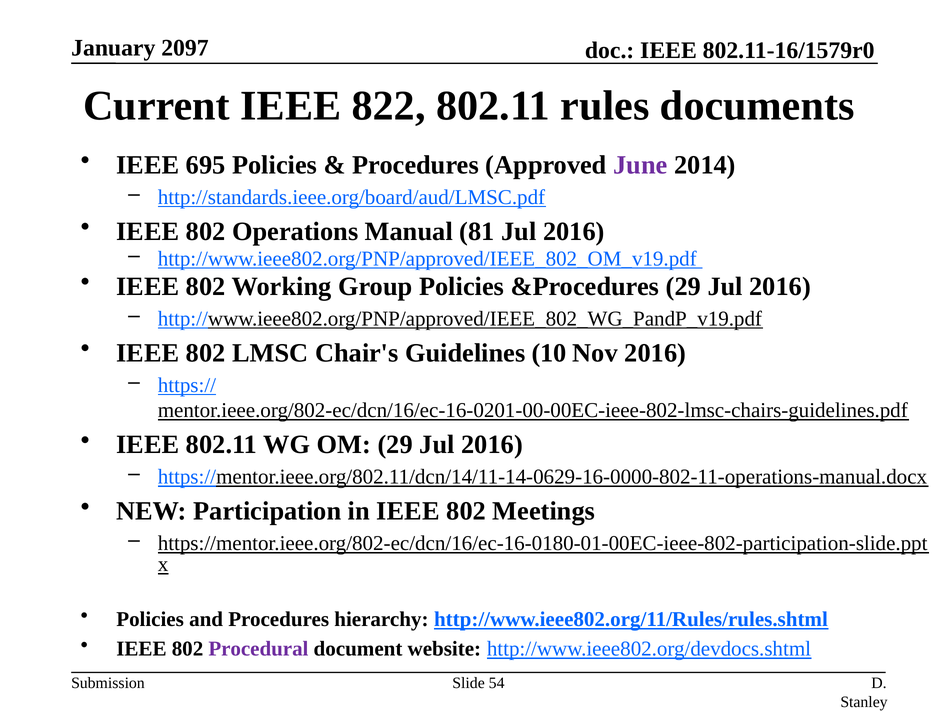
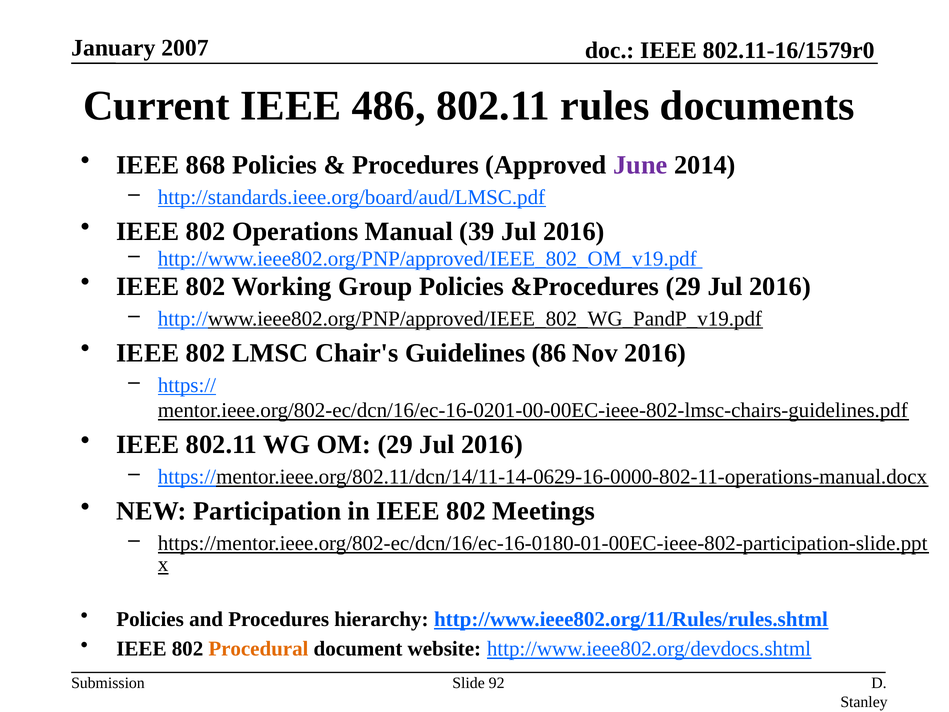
2097: 2097 -> 2007 (185, 48)
822: 822 -> 486 (389, 106)
695: 695 -> 868 (206, 165)
81: 81 -> 39 (477, 231)
10: 10 -> 86 (549, 353)
Procedural colour: purple -> orange (258, 649)
54: 54 -> 92 (497, 683)
